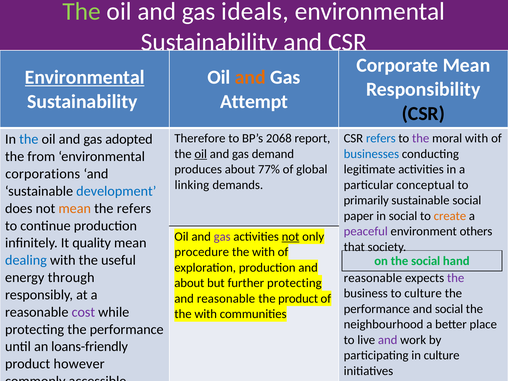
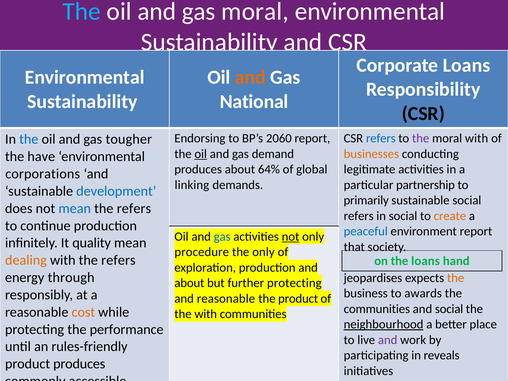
The colour: light green -> light blue (82, 12)
gas ideals: ideals -> moral (255, 12)
Corporate Mean: Mean -> Loans (466, 65)
Environmental underline: present -> none (85, 77)
Attempt: Attempt -> National (254, 101)
Therefore: Therefore -> Endorsing (200, 138)
2068: 2068 -> 2060 (279, 138)
adopted: adopted -> tougher (129, 139)
businesses colour: blue -> orange (371, 154)
from: from -> have (41, 157)
77%: 77% -> 64% (269, 169)
particular conceptual: conceptual -> partnership (426, 185)
mean colour: orange -> blue (75, 208)
paper: paper -> refers (359, 216)
peaceful colour: purple -> blue (366, 231)
environment others: others -> report (476, 231)
gas colour: purple -> blue (222, 237)
with: with -> only (263, 252)
dealing colour: blue -> orange (26, 260)
with the useful: useful -> refers (118, 260)
the social: social -> loans (426, 261)
reasonable: reasonable -> jeopardises (373, 278)
the colour: purple -> orange (456, 278)
to culture: culture -> awards (423, 293)
performance: performance -> communities (377, 309)
cost colour: purple -> orange (83, 312)
neighbourhood underline: none -> present (384, 324)
loans-friendly: loans-friendly -> rules-friendly (89, 347)
in culture: culture -> reveals (442, 355)
product however: however -> produces (79, 364)
